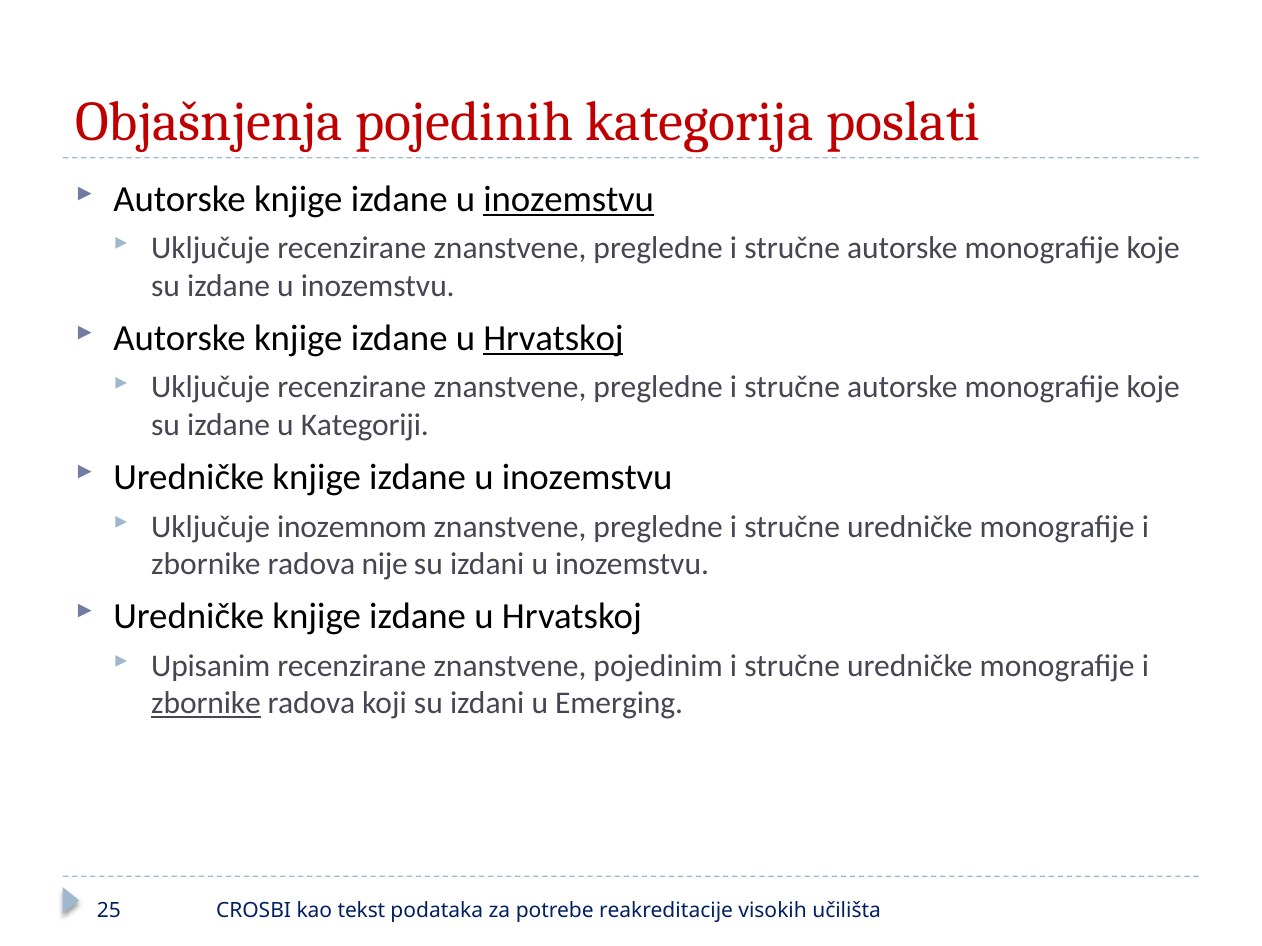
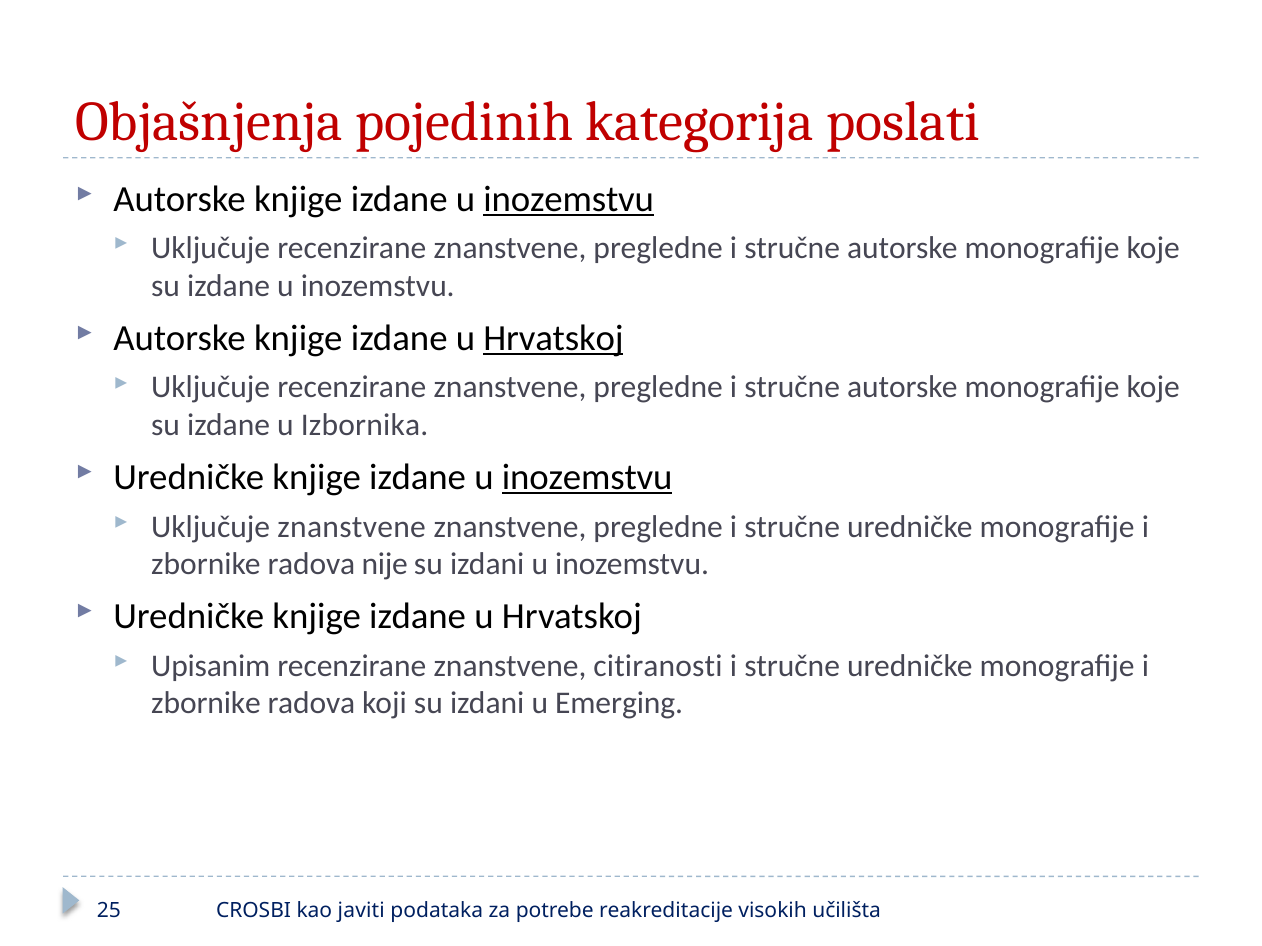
Kategoriji: Kategoriji -> Izbornika (365, 426)
inozemstvu underline: none -> present (587, 477)
Uključuje inozemnom: inozemnom -> znanstvene (352, 527)
pojedinim: pojedinim -> citiranosti (658, 666)
zbornike underline: present -> none (206, 704)
tekst: tekst -> javiti (361, 911)
